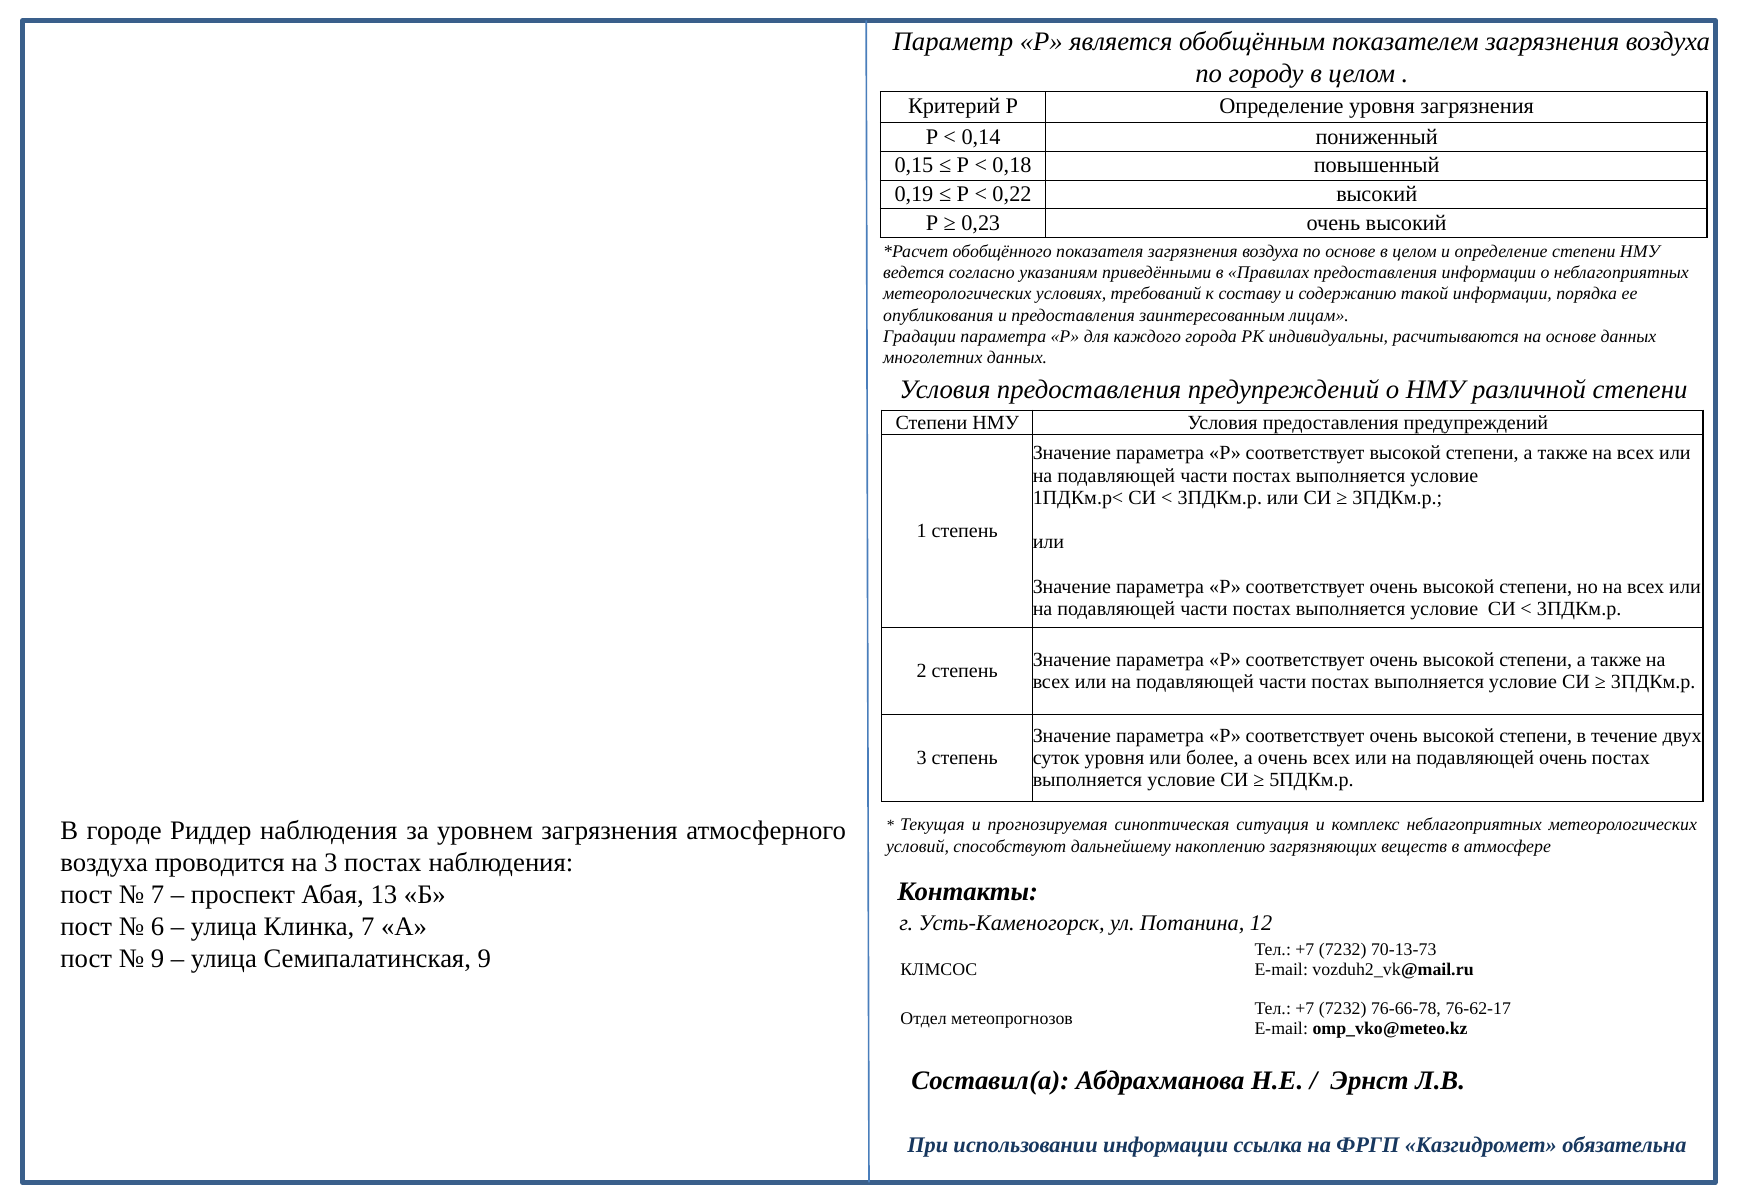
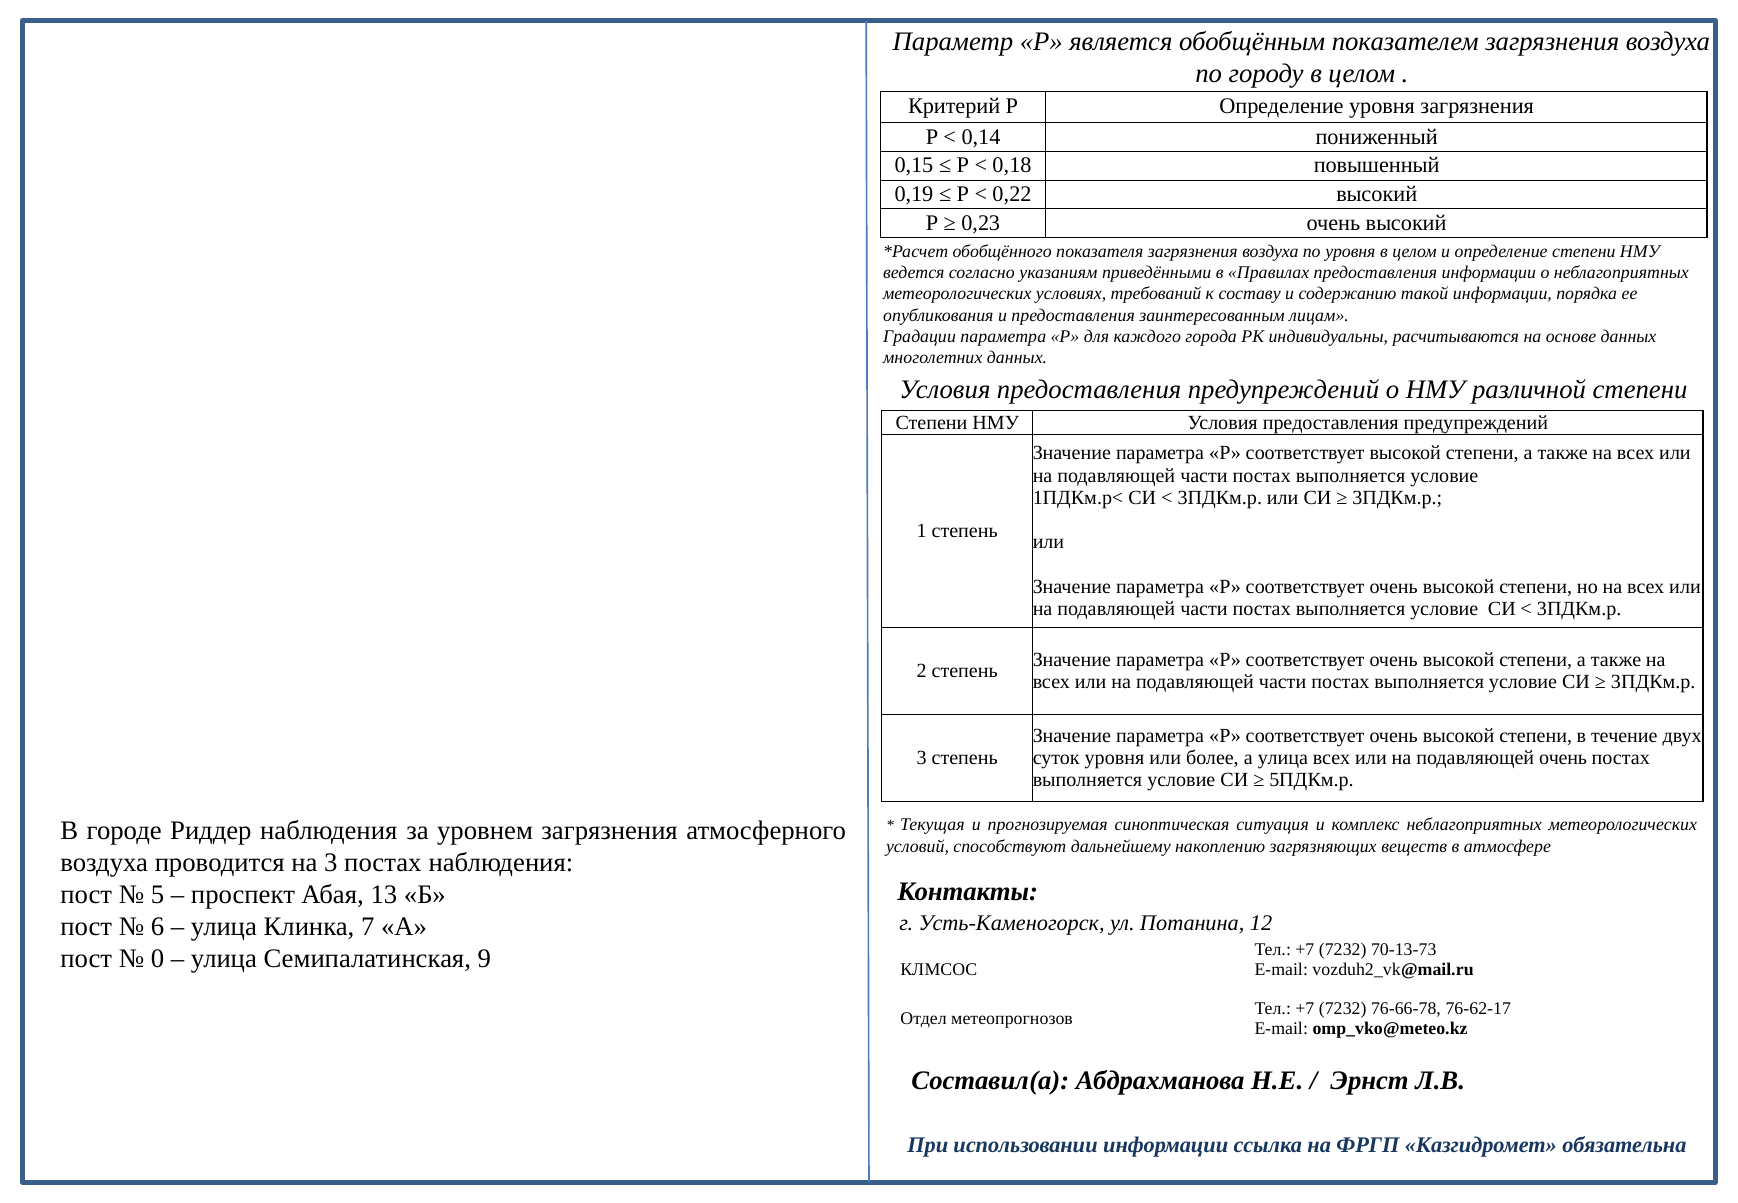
по основе: основе -> уровня (1350, 251)
а очень: очень -> улица (1283, 758)
7: 7 -> 5 (158, 895)
9: 9 -> 0 (158, 959)
